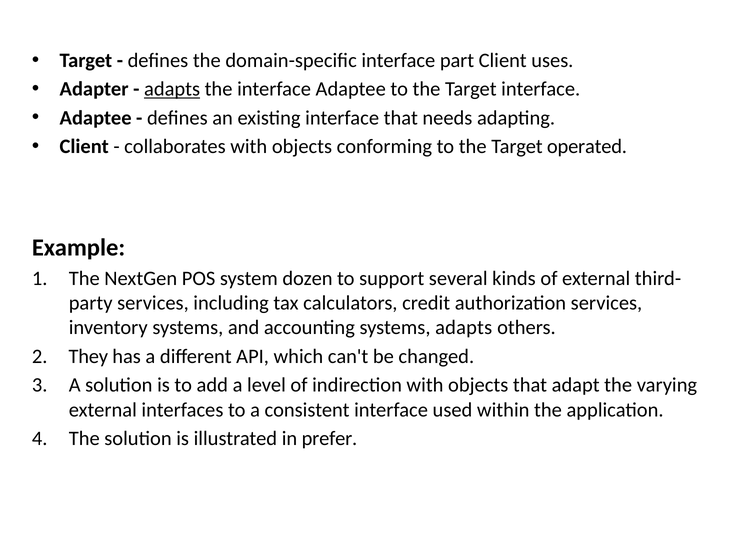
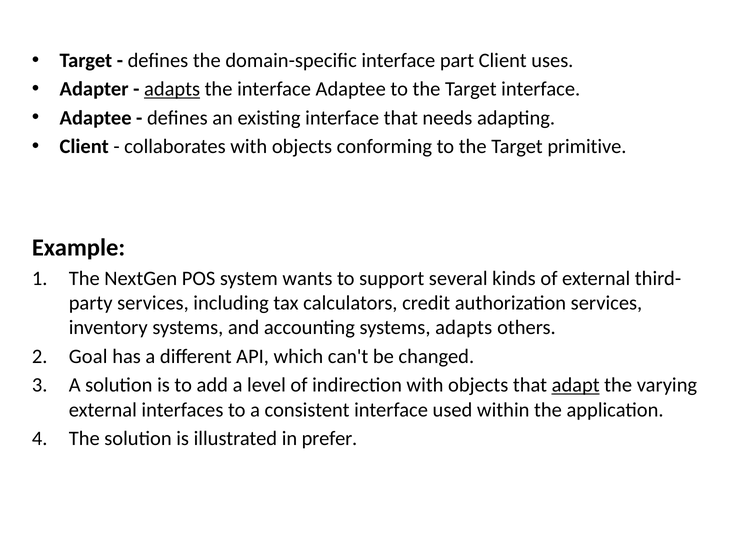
operated: operated -> primitive (587, 147)
dozen: dozen -> wants (307, 278)
They: They -> Goal (88, 356)
adapt underline: none -> present (576, 385)
